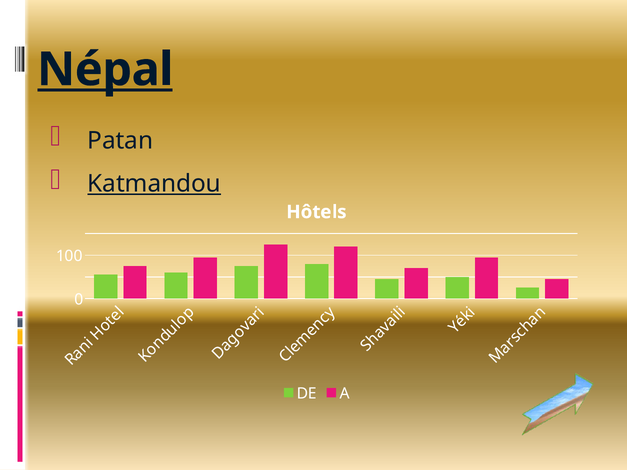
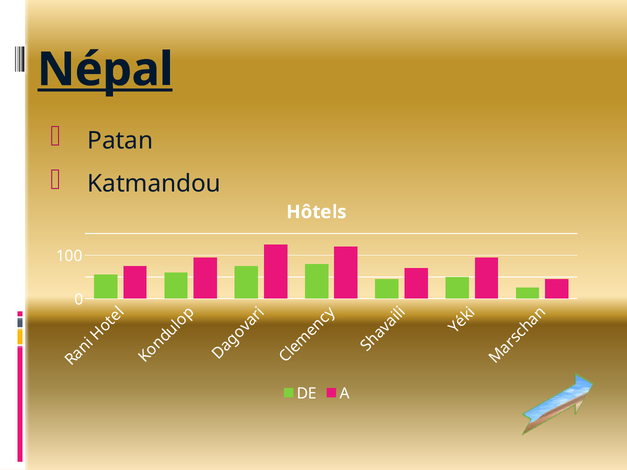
Katmandou underline: present -> none (154, 184)
